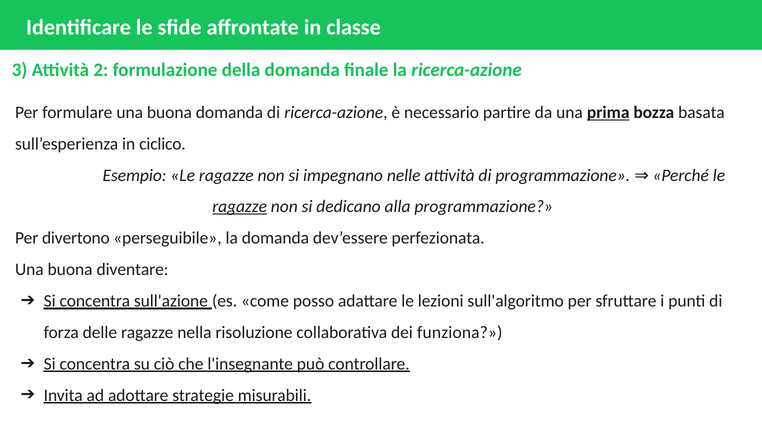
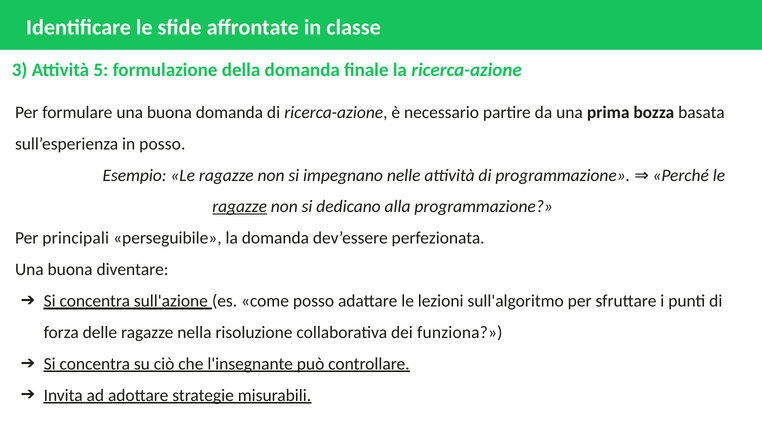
2: 2 -> 5 (101, 70)
prima underline: present -> none (608, 112)
in ciclico: ciclico -> posso (162, 144)
divertono: divertono -> principali (76, 238)
